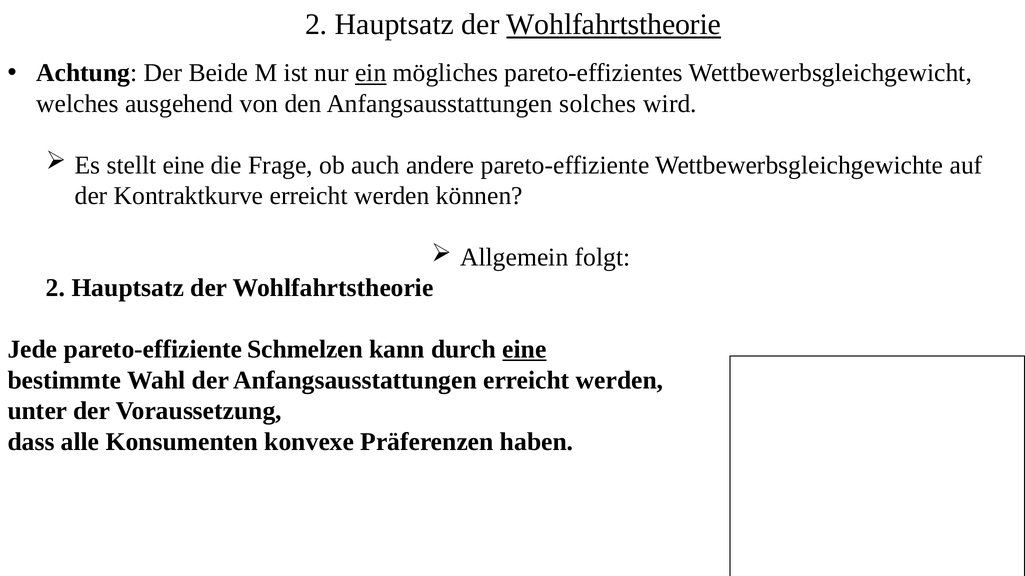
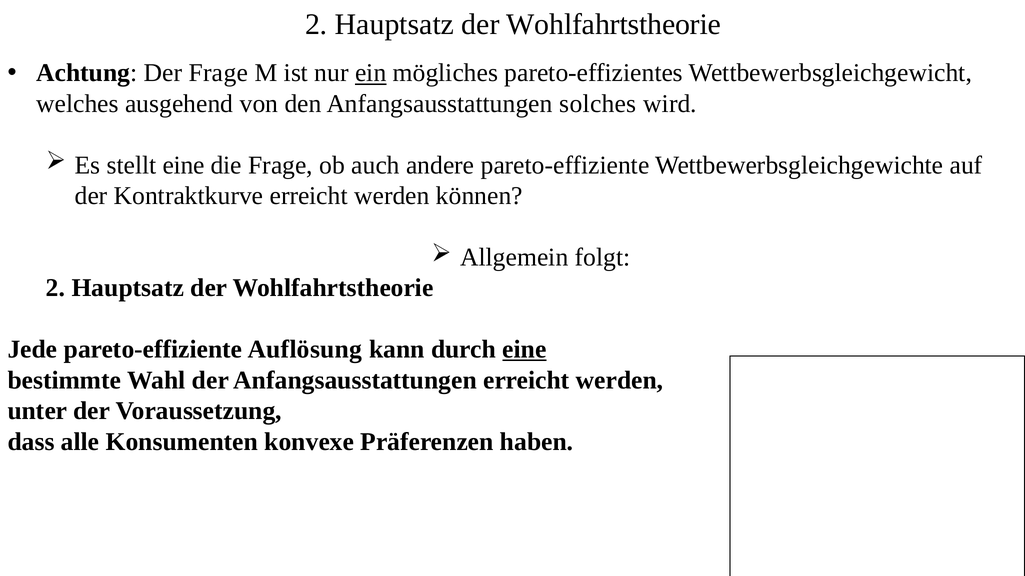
Wohlfahrtstheorie underline: present -> none (614, 25)
Der Beide: Beide -> Frage (218, 73)
Schmelzen: Schmelzen -> Auflösung (305, 350)
